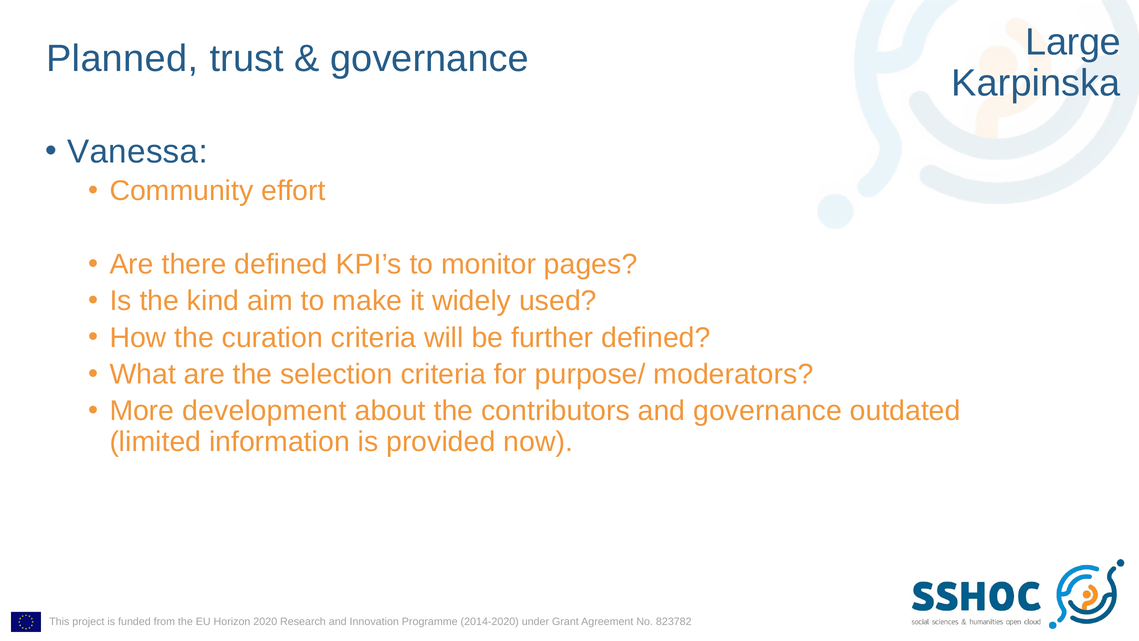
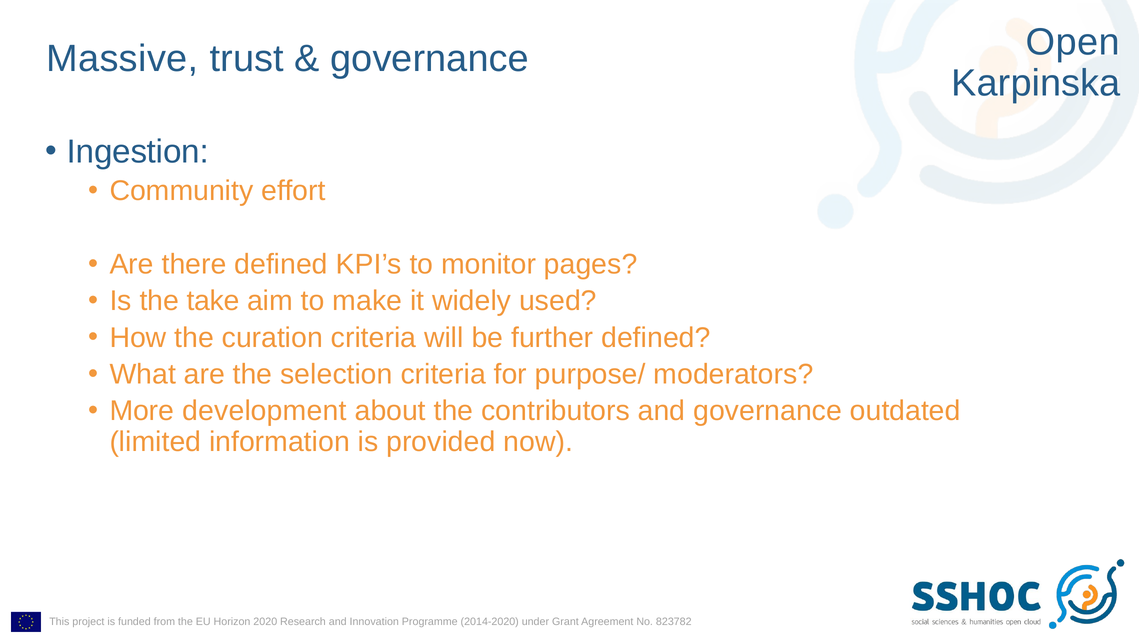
Large: Large -> Open (1073, 42)
Planned: Planned -> Massive (122, 59)
Vanessa: Vanessa -> Ingestion (138, 152)
kind: kind -> take (213, 301)
